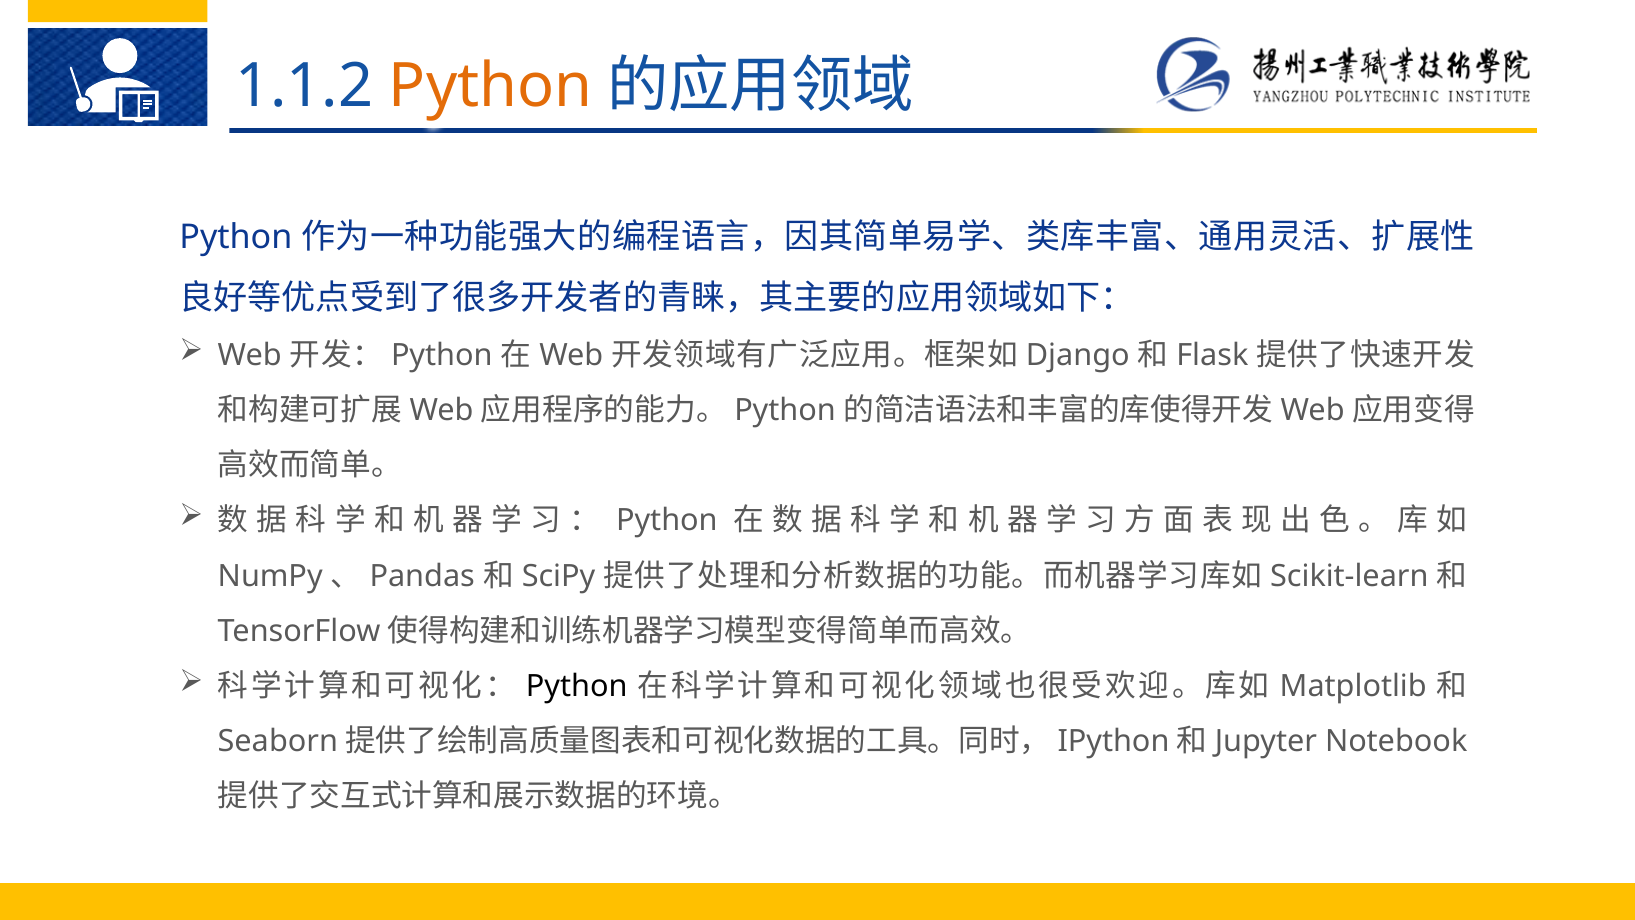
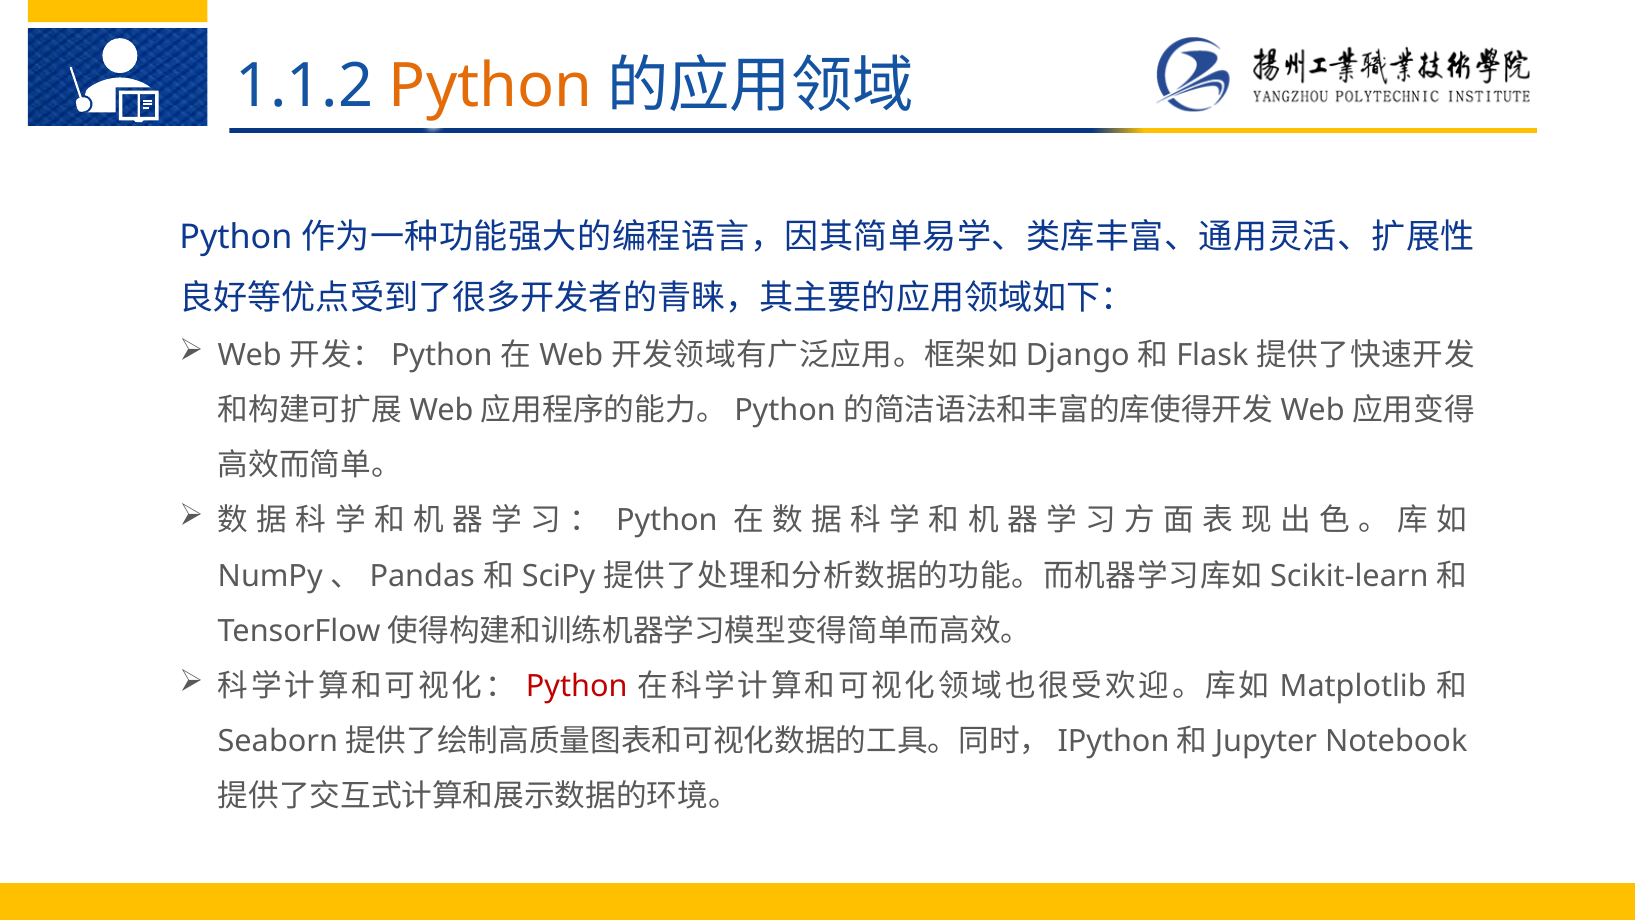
Python colour: black -> red (577, 686)
